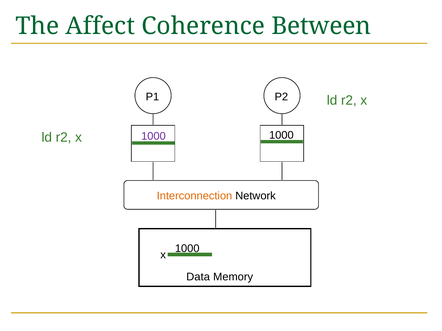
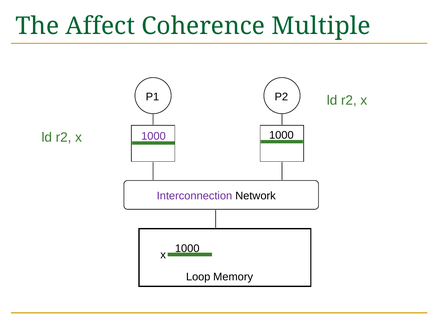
Between: Between -> Multiple (321, 26)
Interconnection colour: orange -> purple (194, 196)
Data: Data -> Loop (198, 277)
